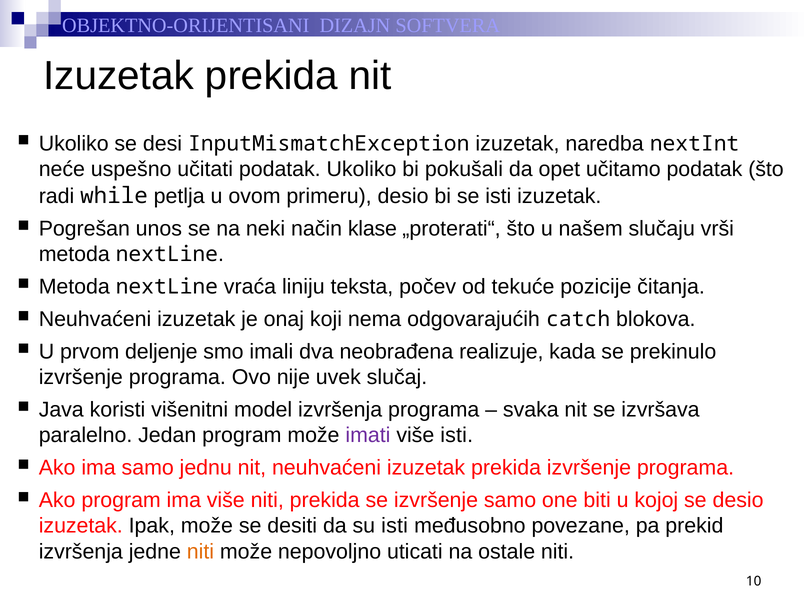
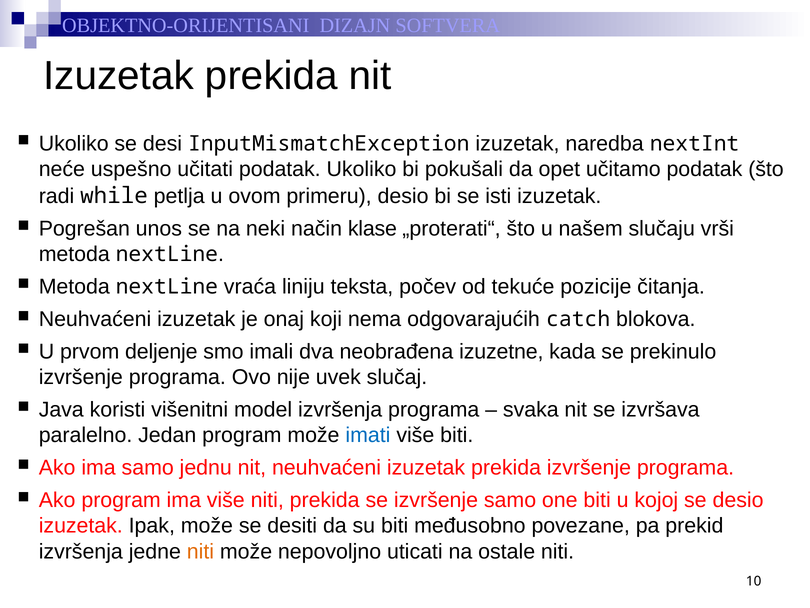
realizuje: realizuje -> izuzetne (501, 351)
imati colour: purple -> blue (368, 435)
više isti: isti -> biti (457, 435)
su isti: isti -> biti (395, 525)
